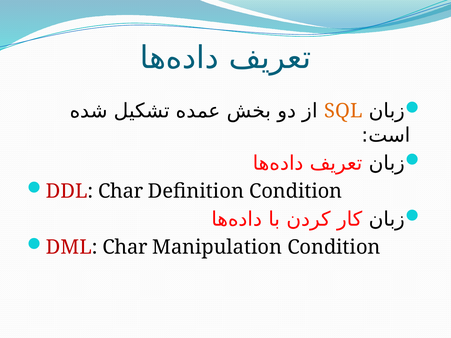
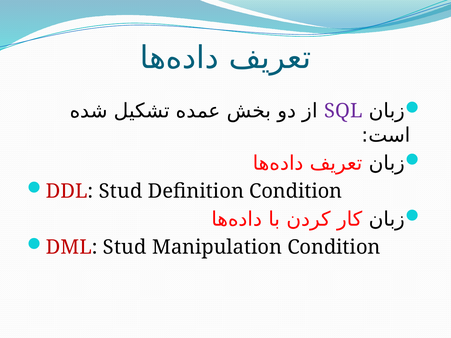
SQL colour: orange -> purple (343, 111)
DDL Char: Char -> Stud (121, 191)
DML Char: Char -> Stud (125, 247)
